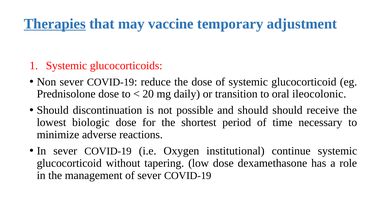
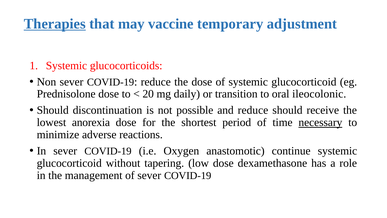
and should: should -> reduce (253, 110)
biologic: biologic -> anorexia (91, 122)
necessary underline: none -> present (320, 122)
institutional: institutional -> anastomotic (235, 151)
